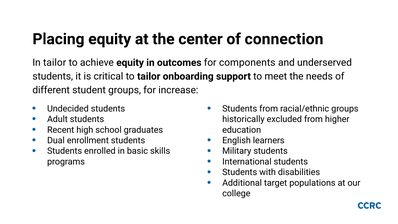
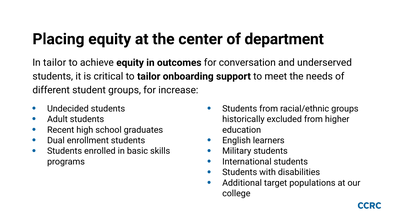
connection: connection -> department (284, 39)
components: components -> conversation (247, 63)
